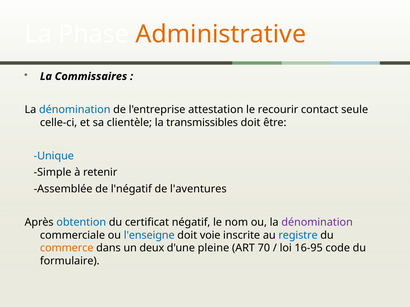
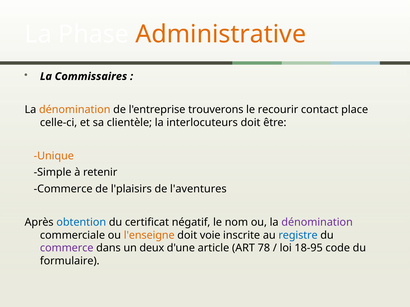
dénomination colour: blue -> orange (75, 110)
attestation: attestation -> trouverons (216, 110)
seule: seule -> place (355, 110)
transmissibles: transmissibles -> interlocuteurs (202, 123)
Unique colour: blue -> orange (54, 156)
Assemblée: Assemblée -> Commerce (63, 189)
l'négatif: l'négatif -> l'plaisirs (131, 189)
l'enseigne colour: blue -> orange (149, 236)
commerce colour: orange -> purple (67, 248)
pleine: pleine -> article (213, 248)
70: 70 -> 78 (264, 248)
16-95: 16-95 -> 18-95 (309, 248)
